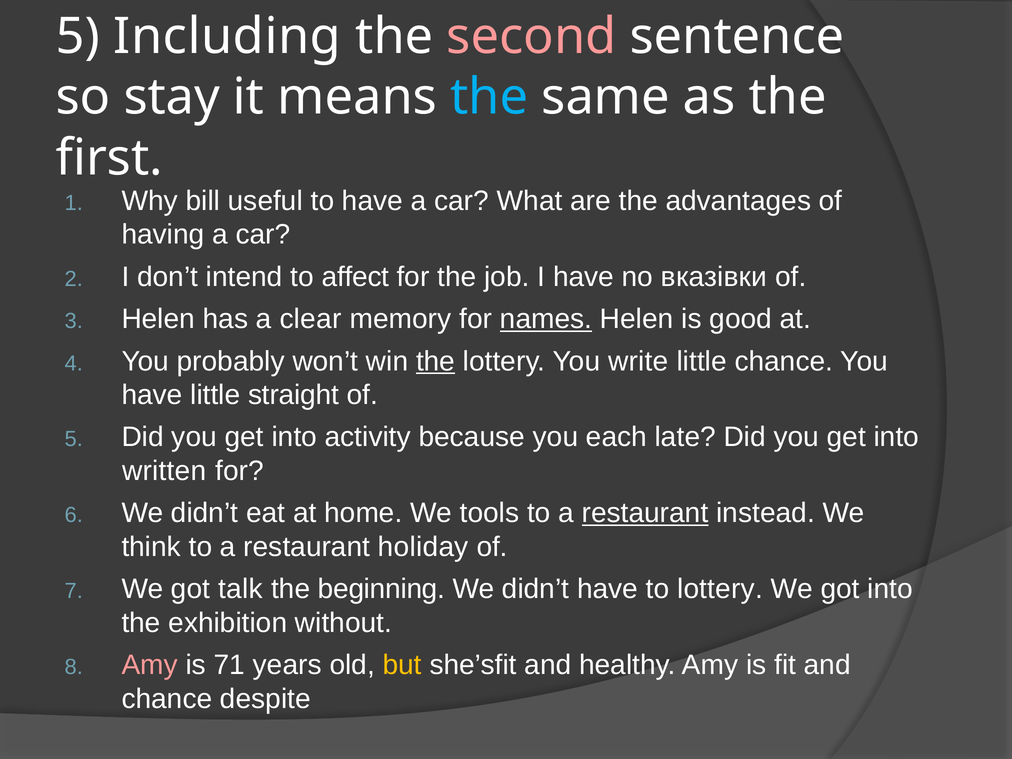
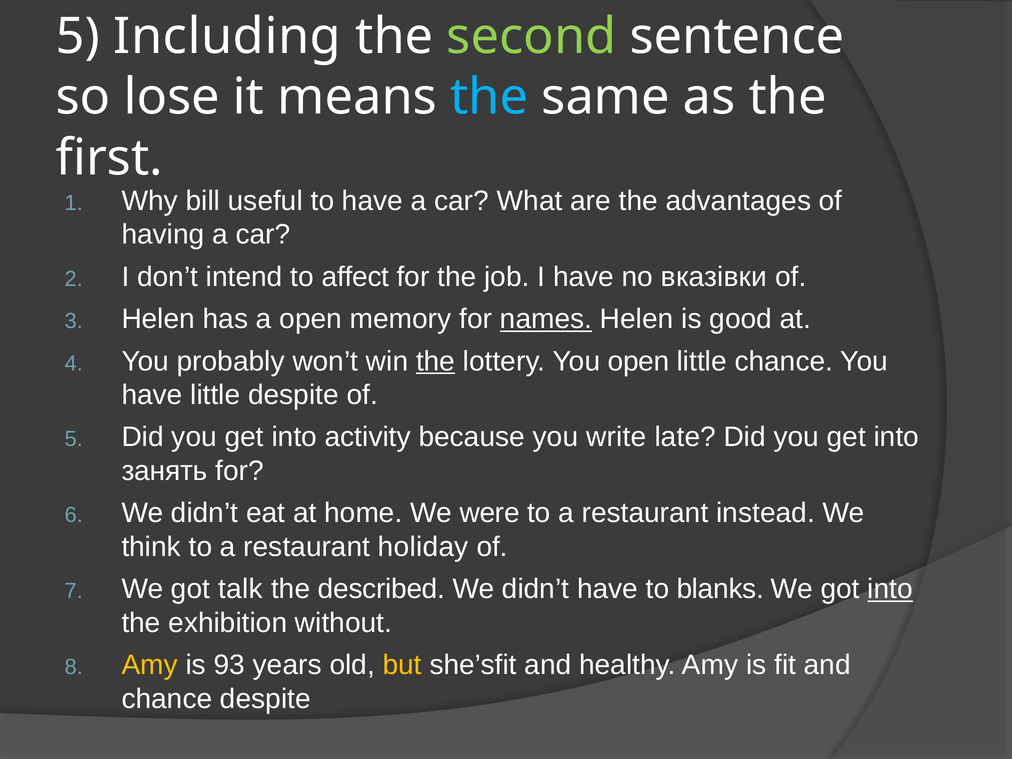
second colour: pink -> light green (531, 36)
stay: stay -> lose (172, 97)
a clear: clear -> open (311, 319)
You write: write -> open (639, 361)
little straight: straight -> despite (293, 395)
each: each -> write (616, 437)
written: written -> занять (165, 471)
tools: tools -> were (490, 513)
restaurant underline: present -> none (645, 513)
beginning: beginning -> described (381, 589)
to lottery: lottery -> blanks (720, 589)
into underline: none -> present (890, 589)
Amy colour: pink -> yellow (150, 665)
71: 71 -> 93 (229, 665)
